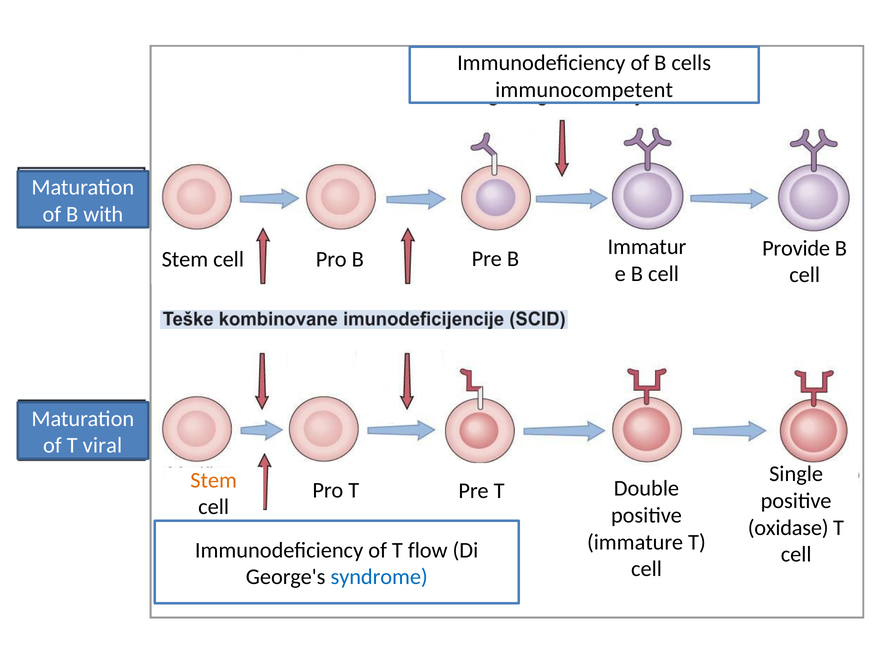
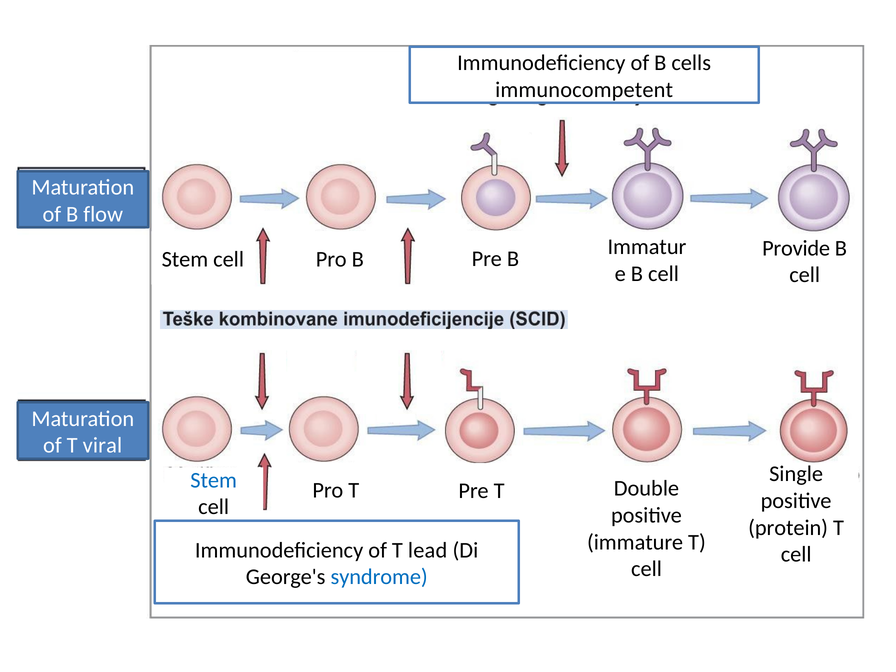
with: with -> flow (103, 214)
Stem colour: orange -> blue (214, 480)
oxidase: oxidase -> protein (788, 528)
flow: flow -> lead (428, 550)
